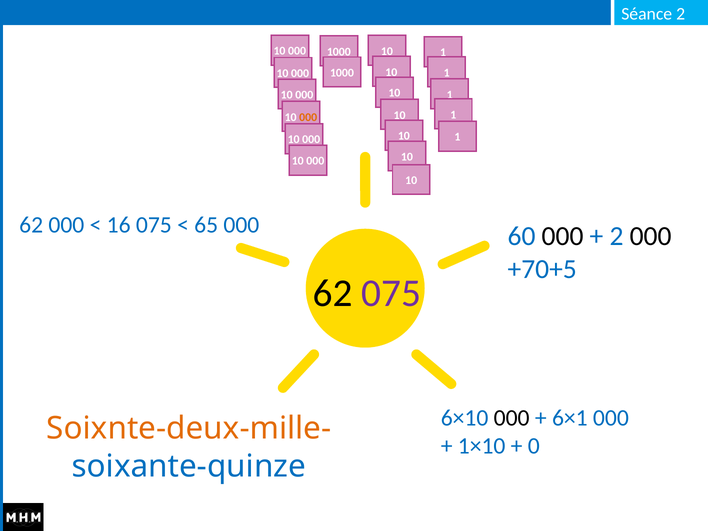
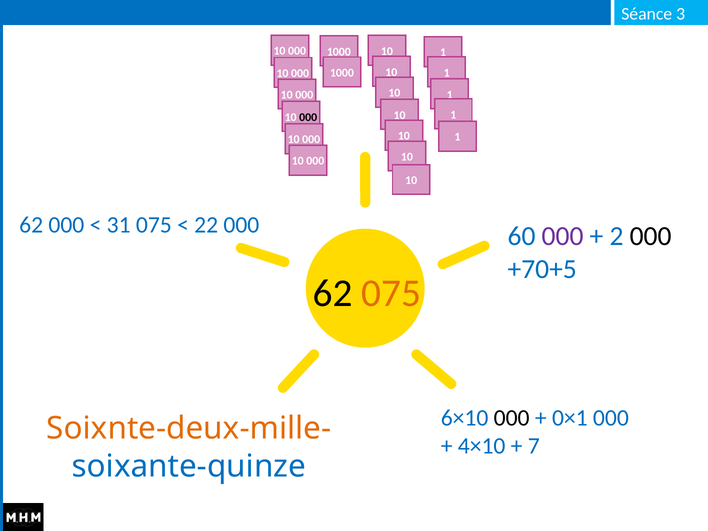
2: 2 -> 3 (681, 14)
000 colour: orange -> black (308, 117)
16: 16 -> 31 (119, 225)
65: 65 -> 22 (206, 225)
000 colour: black -> purple (563, 236)
075 colour: purple -> orange (391, 293)
6×1: 6×1 -> 0×1 (570, 418)
1×10: 1×10 -> 4×10 (482, 446)
0: 0 -> 7 (534, 446)
